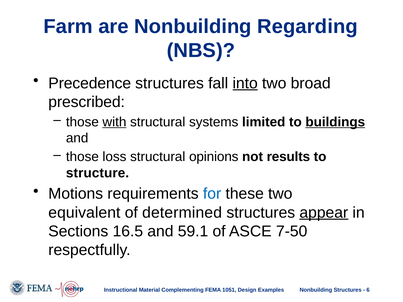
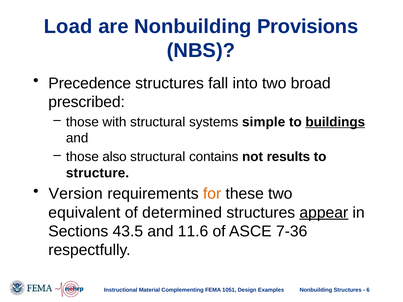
Farm: Farm -> Load (68, 26)
Regarding: Regarding -> Provisions (308, 26)
into underline: present -> none (245, 83)
with underline: present -> none (114, 122)
limited: limited -> simple (264, 122)
loss: loss -> also (115, 157)
opinions: opinions -> contains (214, 157)
Motions: Motions -> Version (76, 194)
for colour: blue -> orange (212, 194)
16.5: 16.5 -> 43.5 (128, 232)
59.1: 59.1 -> 11.6 (193, 232)
7-50: 7-50 -> 7-36 (292, 232)
